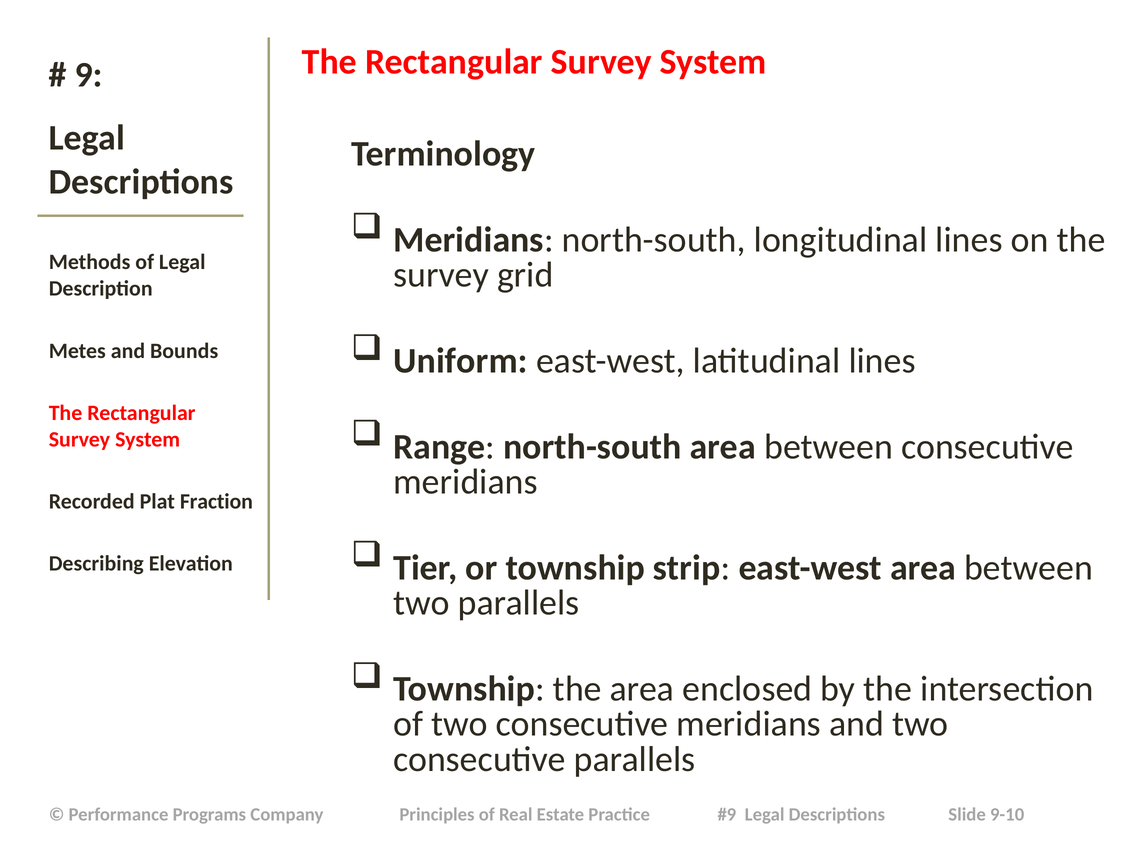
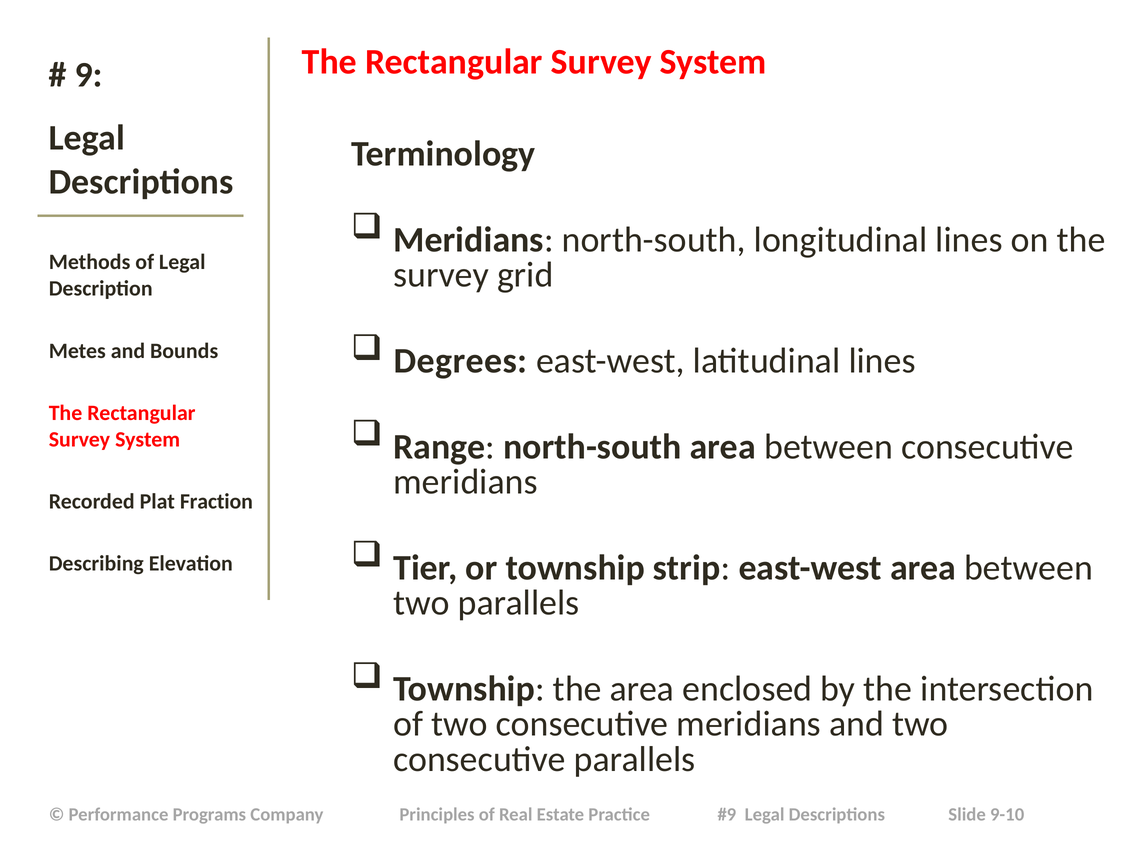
Uniform: Uniform -> Degrees (460, 361)
